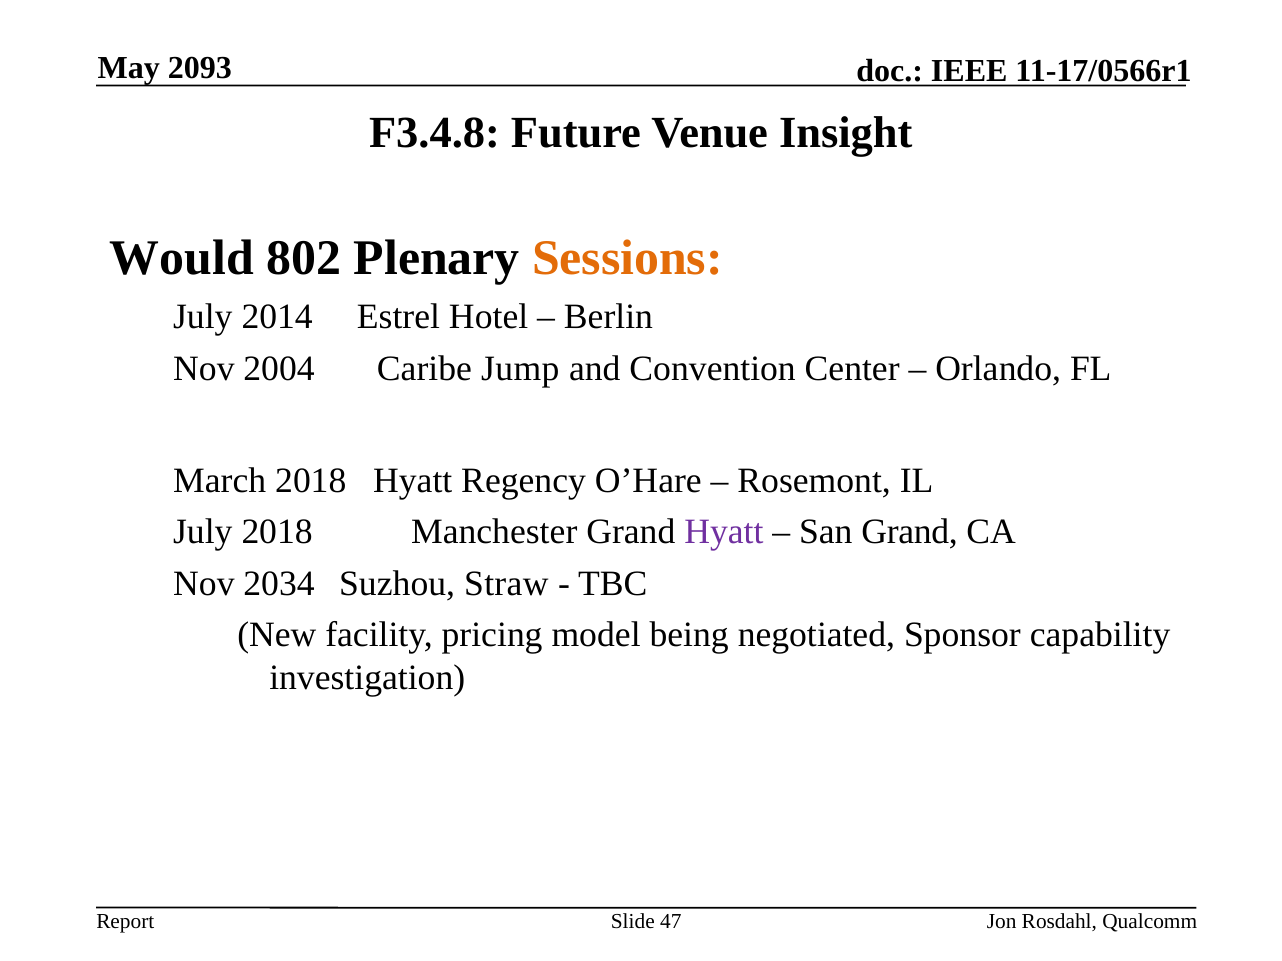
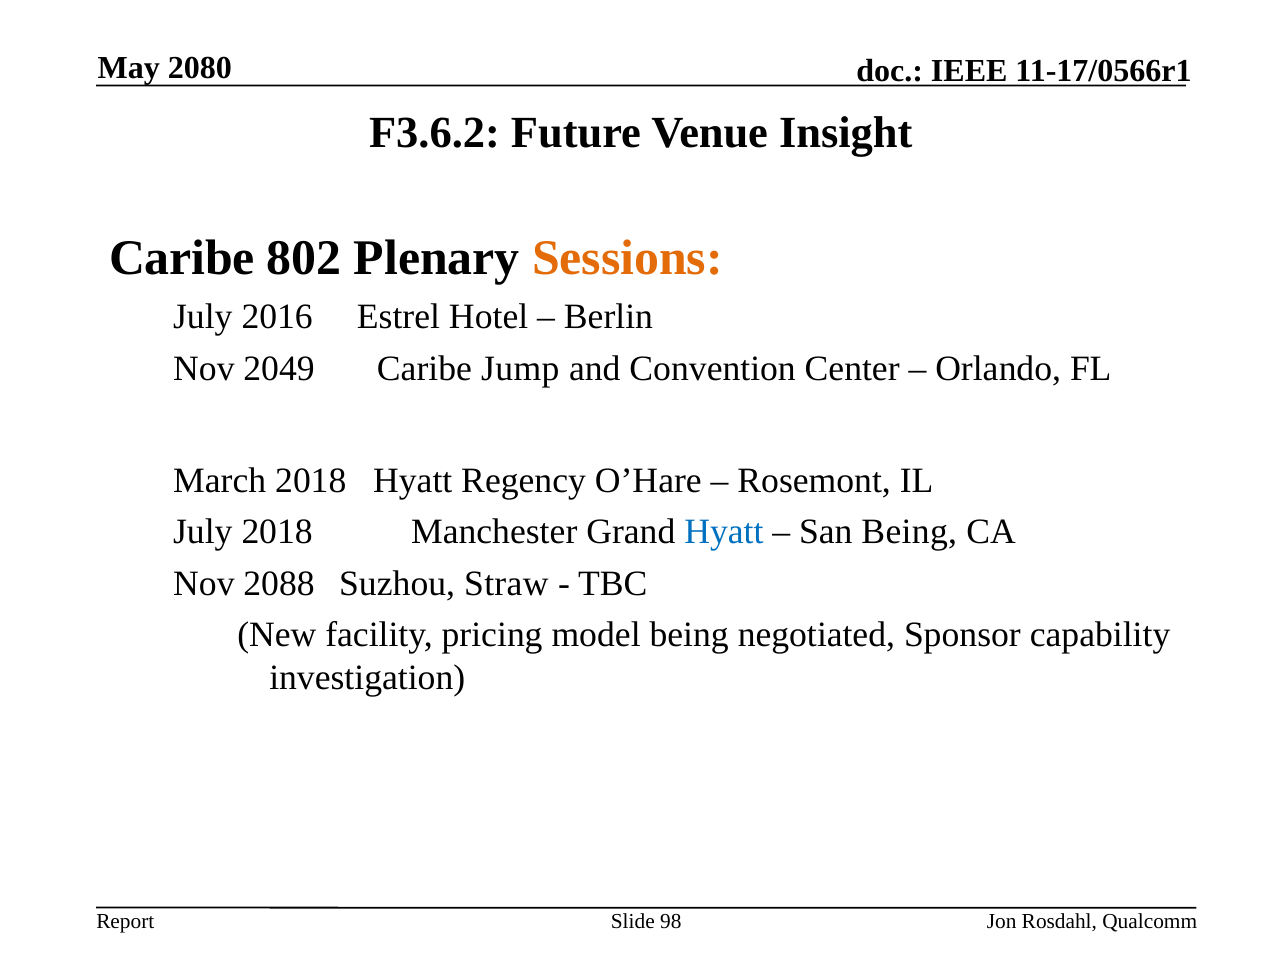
2093: 2093 -> 2080 (200, 68)
F3.4.8: F3.4.8 -> F3.6.2 (435, 132)
Would: Would -> Caribe (182, 258)
2014: 2014 -> 2016 (277, 317)
2004: 2004 -> 2049 (279, 369)
Hyatt colour: purple -> blue (724, 532)
San Grand: Grand -> Being (909, 532)
2034: 2034 -> 2088 (279, 584)
47: 47 -> 98 (671, 922)
